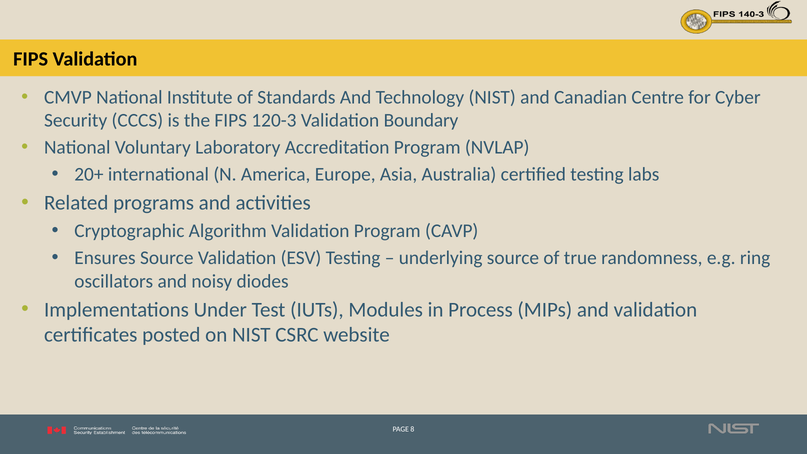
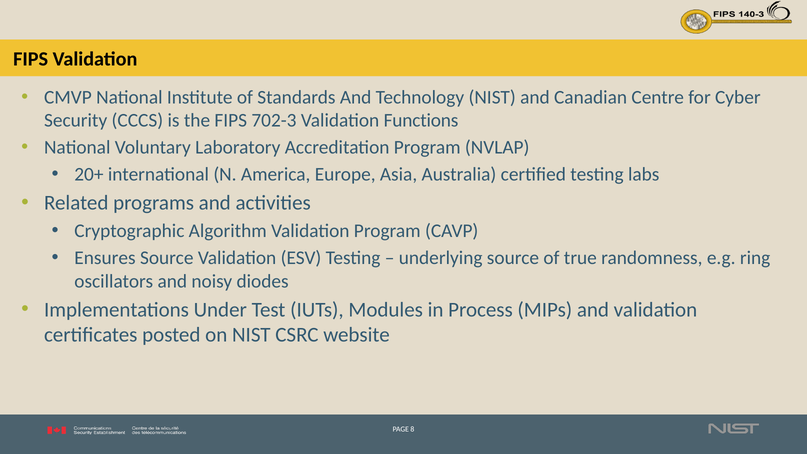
120-3: 120-3 -> 702-3 (274, 120)
Boundary: Boundary -> Functions (421, 120)
